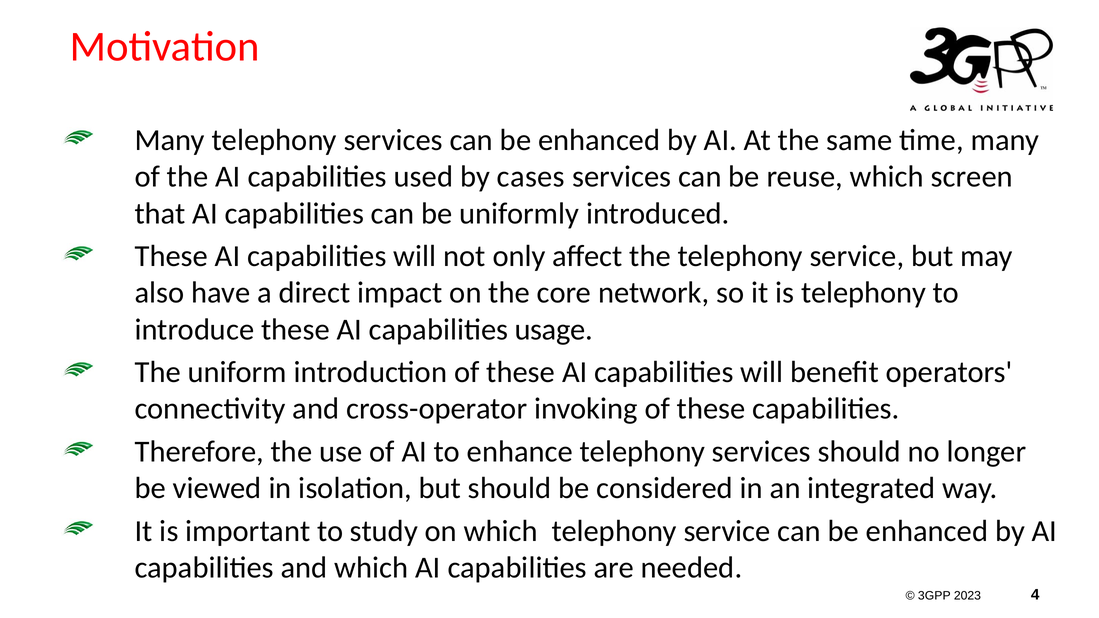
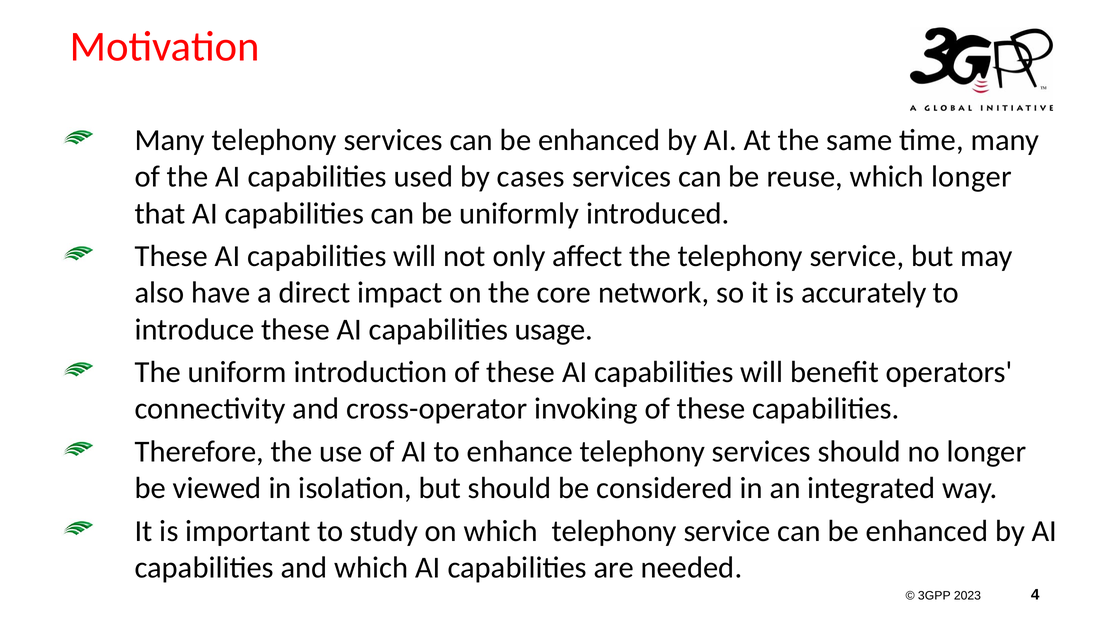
which screen: screen -> longer (972, 177)
is telephony: telephony -> accurately (864, 293)
